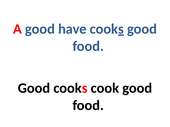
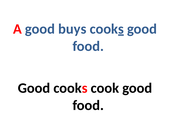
have: have -> buys (72, 29)
